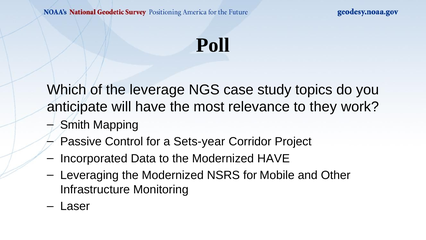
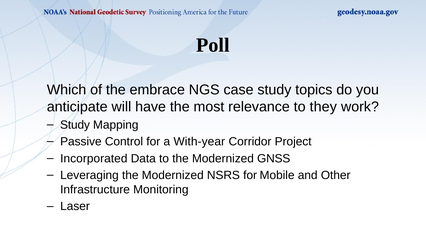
leverage: leverage -> embrace (157, 90)
Smith: Smith -> Study (75, 125)
Sets-year: Sets-year -> With-year (199, 141)
Modernized HAVE: HAVE -> GNSS (274, 158)
